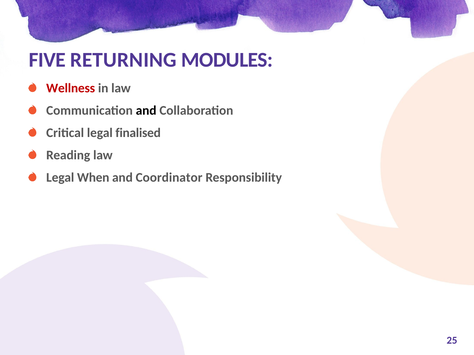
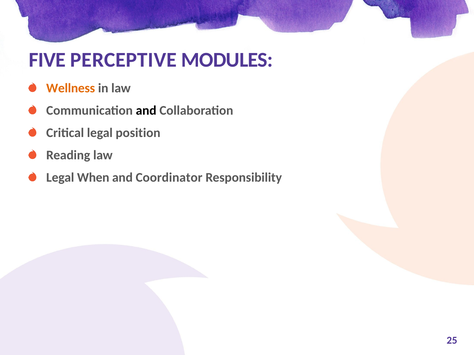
RETURNING: RETURNING -> PERCEPTIVE (123, 60)
Wellness colour: red -> orange (71, 88)
finalised: finalised -> position (138, 133)
